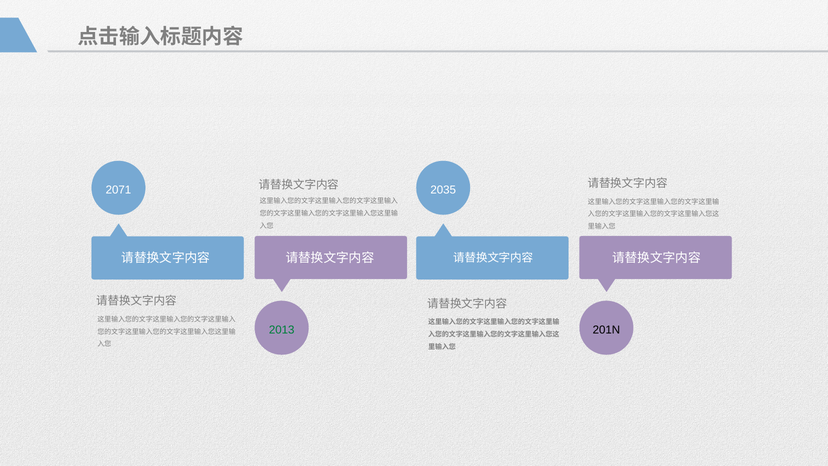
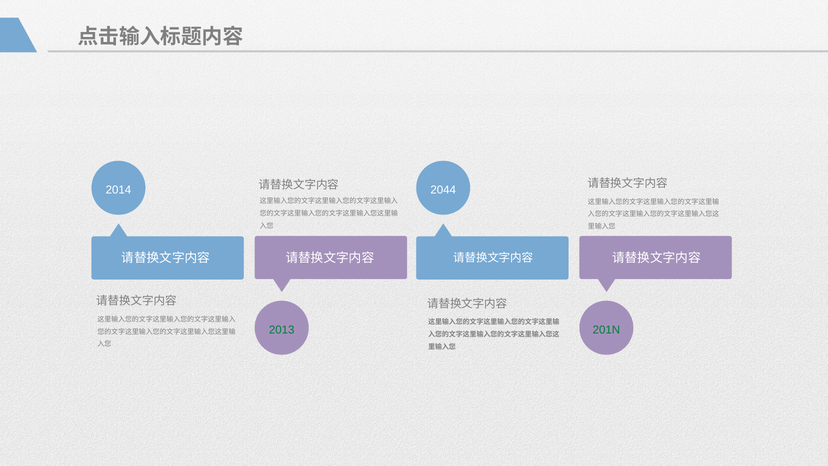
2071: 2071 -> 2014 (118, 190)
2035: 2035 -> 2044 (443, 190)
201N colour: black -> green (606, 330)
